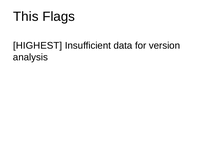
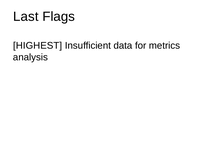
This: This -> Last (26, 16)
version: version -> metrics (164, 46)
